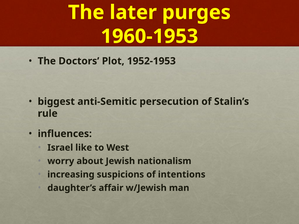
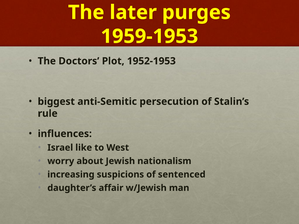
1960-1953: 1960-1953 -> 1959-1953 (149, 36)
intentions: intentions -> sentenced (182, 175)
